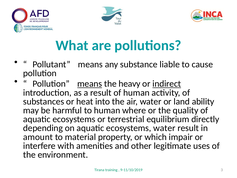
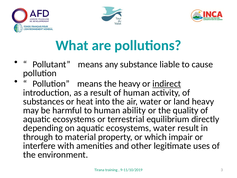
means underline: present -> none (90, 84)
land ability: ability -> heavy (203, 101)
where: where -> ability (134, 110)
amount: amount -> through (38, 137)
